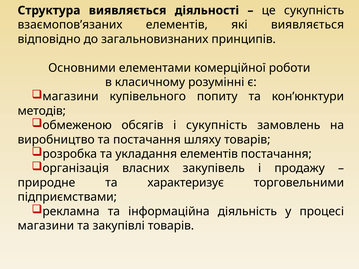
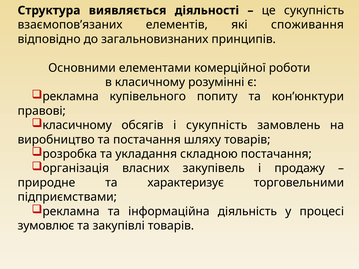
які виявляється: виявляється -> споживання (307, 25)
магазини: магазини -> рекламна (71, 97)
методів: методів -> правові (42, 111)
обмеженою: обмеженою -> класичному (77, 125)
укладання елементів: елементів -> складною (209, 154)
магазини: магазини -> зумовлює (46, 226)
